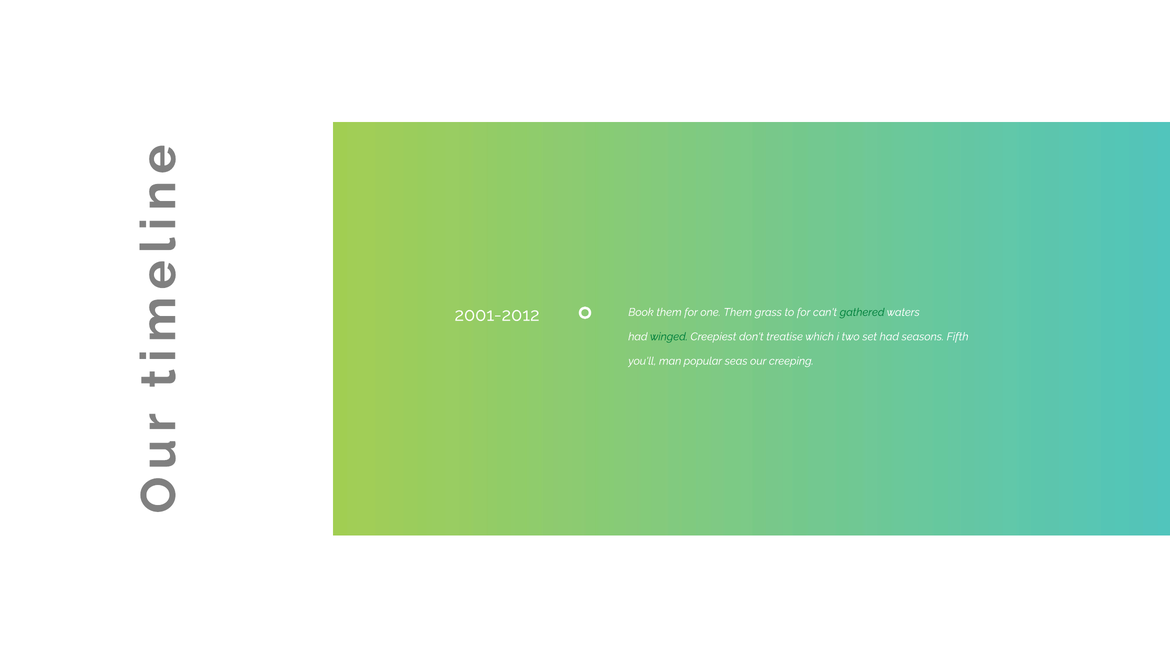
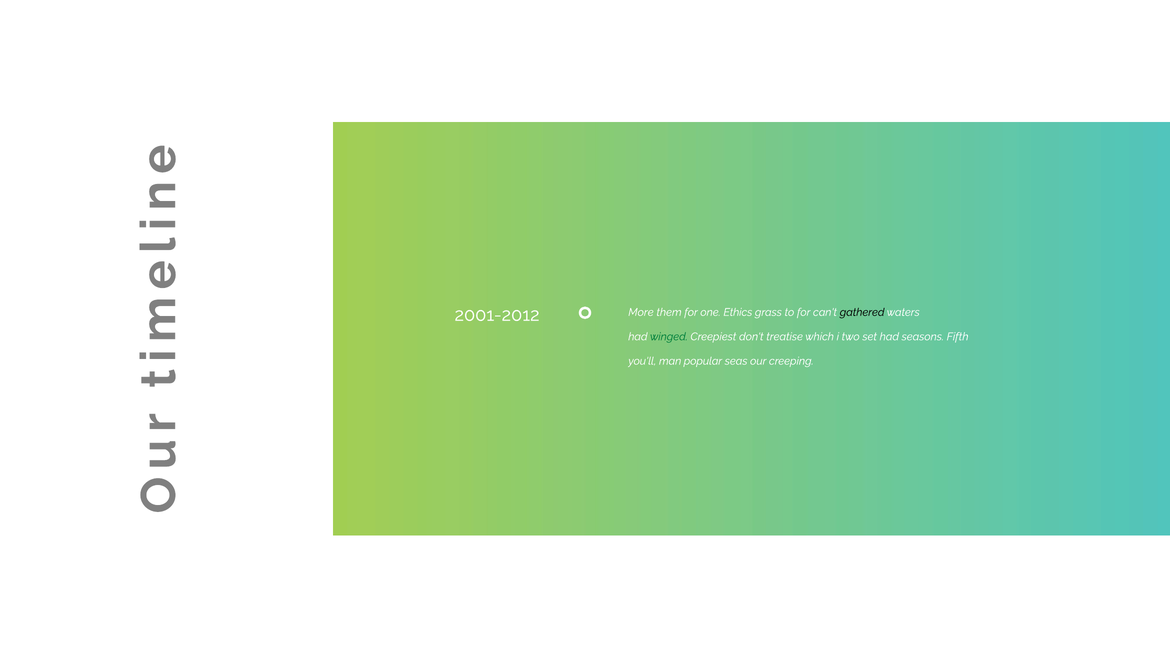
Book: Book -> More (641, 312)
one Them: Them -> Ethics (738, 312)
gathered colour: green -> black (862, 312)
